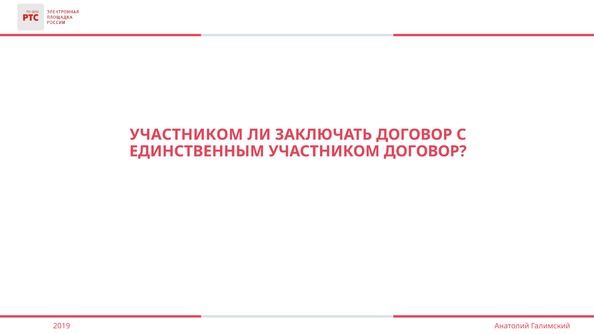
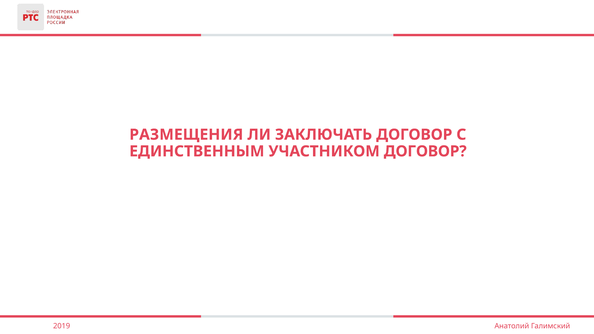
УЧАСТНИКОМ: УЧАСТНИКОМ -> РАЗМЕЩЕНИЯ (186, 135)
